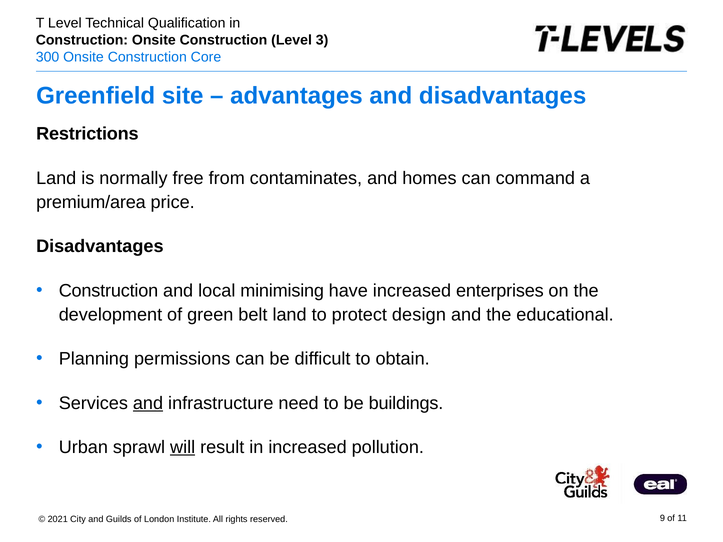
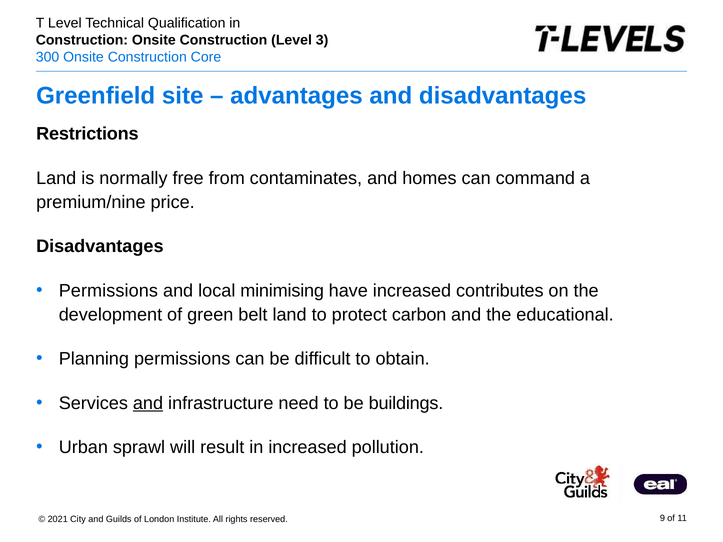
premium/area: premium/area -> premium/nine (91, 202)
Construction: Construction -> Permissions (108, 291)
enterprises: enterprises -> contributes (500, 291)
design: design -> carbon (419, 315)
will underline: present -> none (183, 448)
